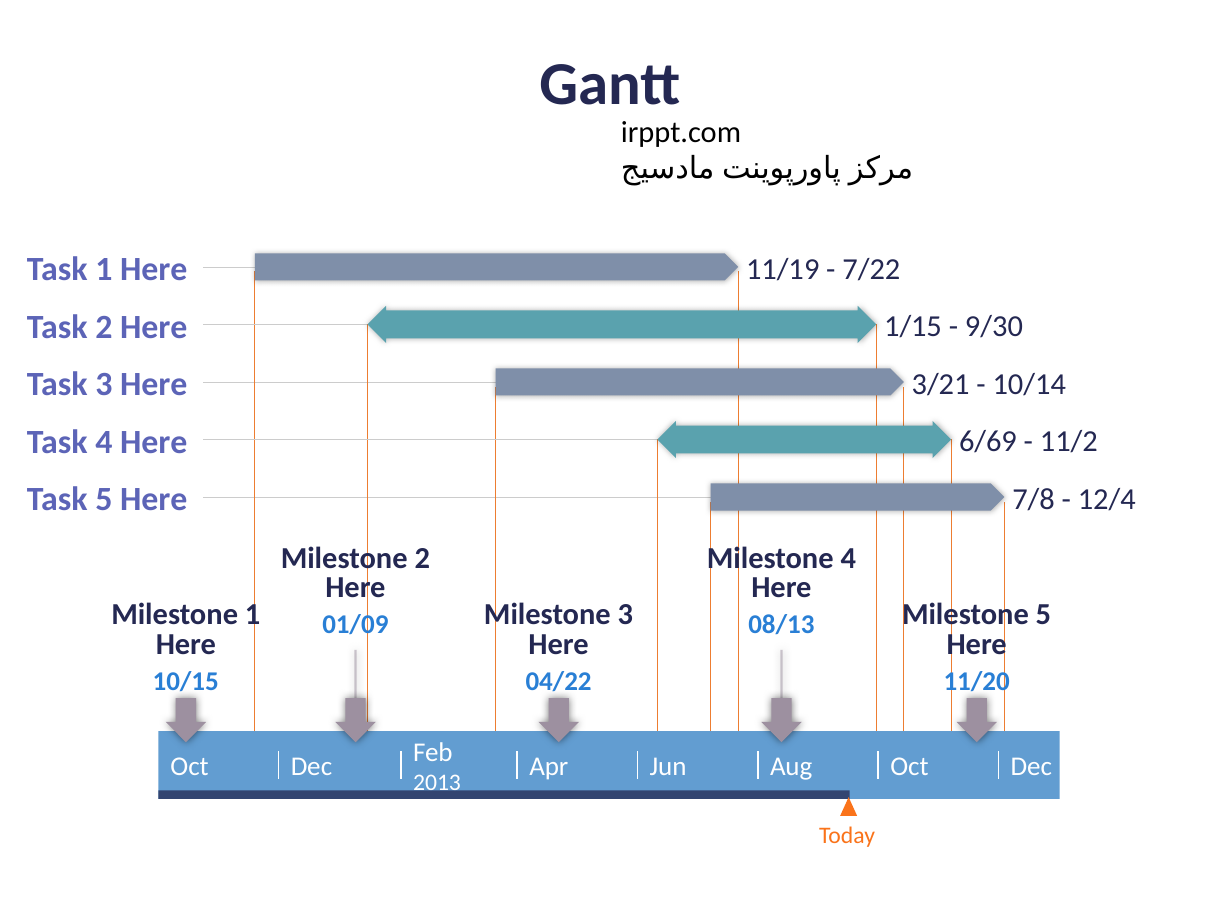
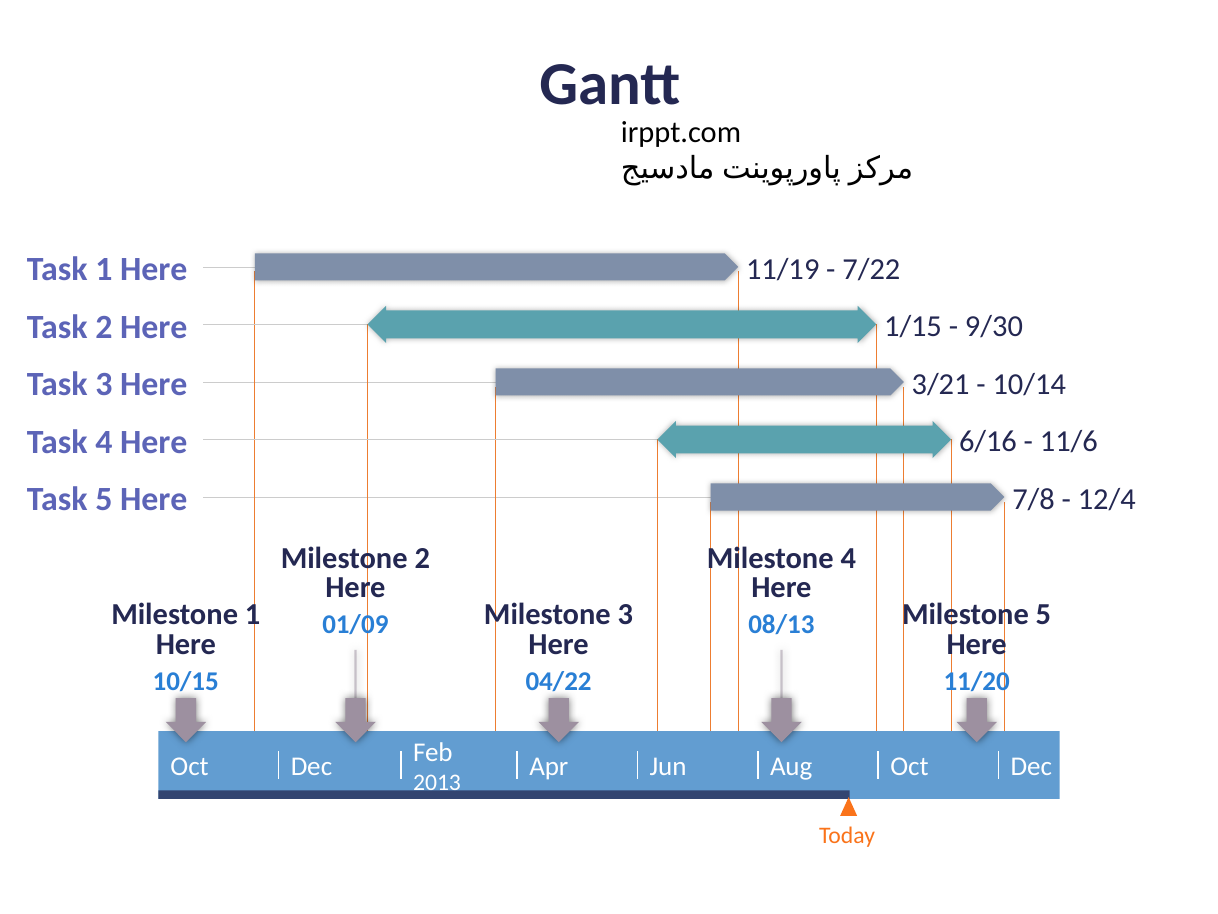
6/69: 6/69 -> 6/16 (988, 441)
11/2: 11/2 -> 11/6 (1069, 441)
